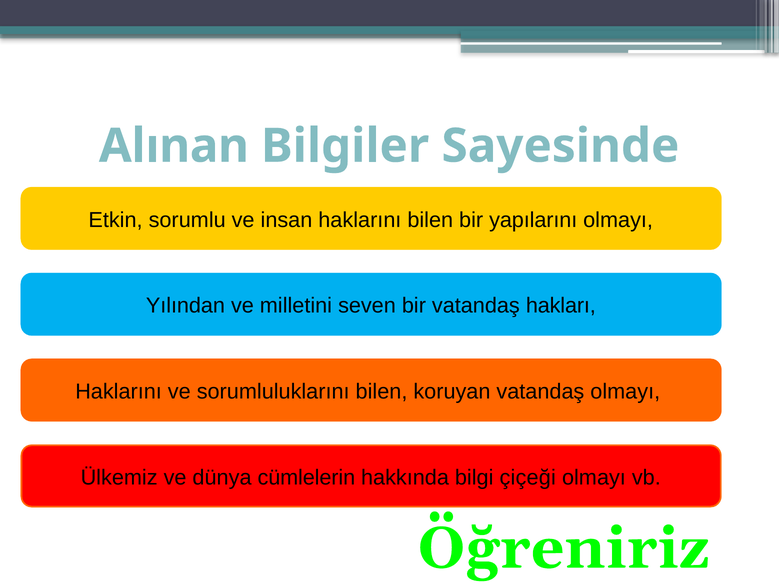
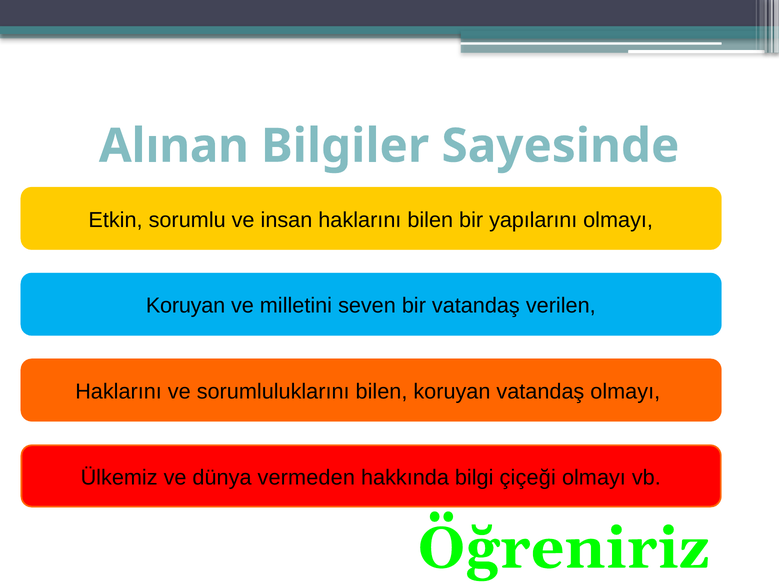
Yılından: Yılından -> Koruyan (186, 306)
hakları: hakları -> verilen (561, 306)
cümlelerin: cümlelerin -> vermeden (306, 478)
